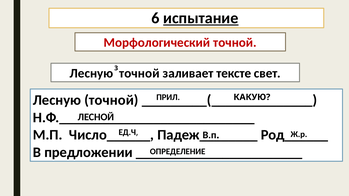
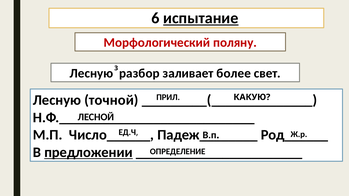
Морфологический точной: точной -> поляну (235, 43)
точной: точной -> разбор (139, 74)
тексте: тексте -> более (234, 74)
предложении underline: none -> present (88, 153)
